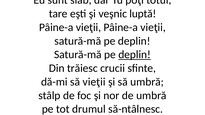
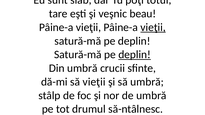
veşnic luptă: luptă -> beau (143, 14)
vieţii underline: none -> present (153, 27)
Din trăiesc: trăiesc -> umbră (82, 68)
